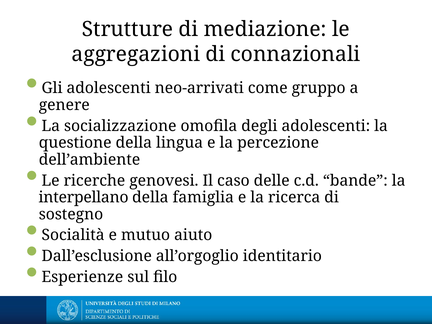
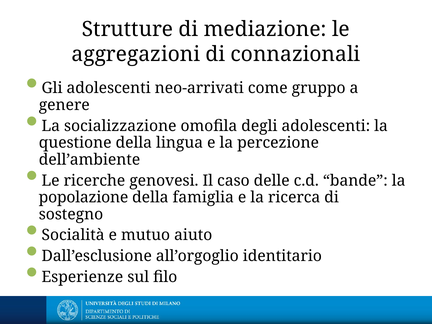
interpellano: interpellano -> popolazione (84, 197)
